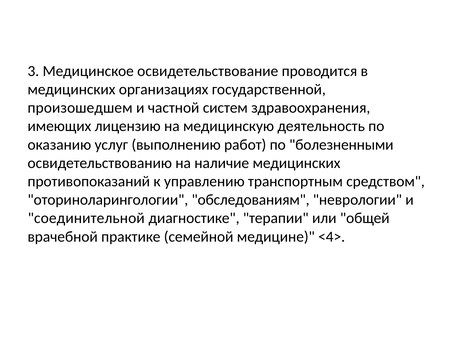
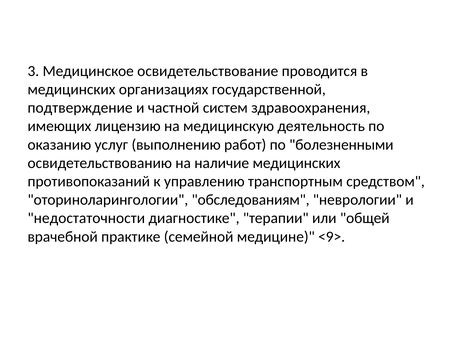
произошедшем: произошедшем -> подтверждение (80, 108)
соединительной: соединительной -> недостаточности (86, 218)
<4>: <4> -> <9> (332, 237)
